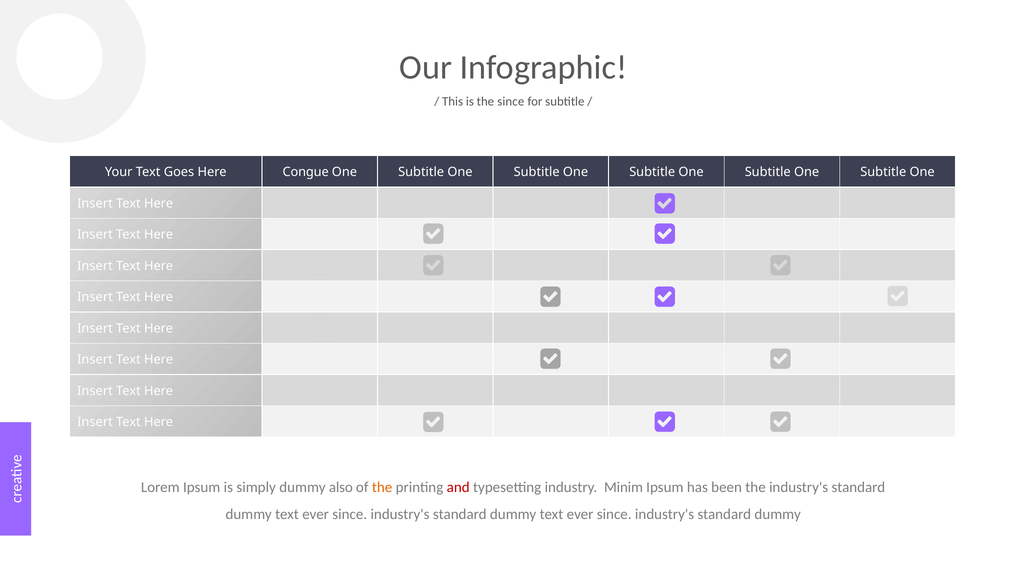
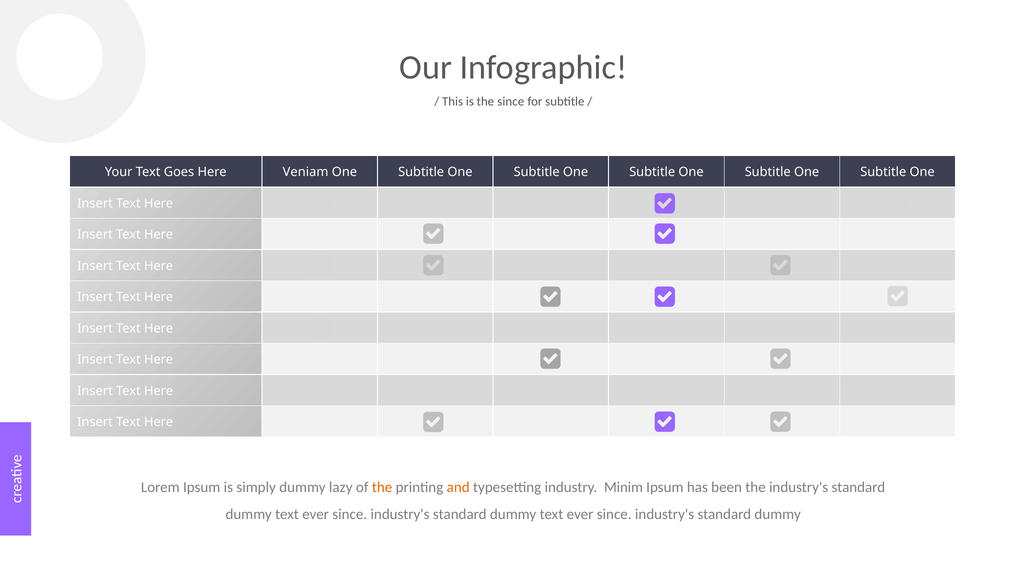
Congue: Congue -> Veniam (306, 172)
also: also -> lazy (341, 487)
and colour: red -> orange (458, 487)
